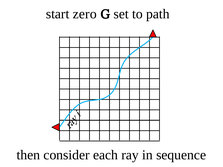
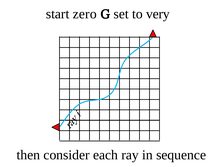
path: path -> very (158, 14)
